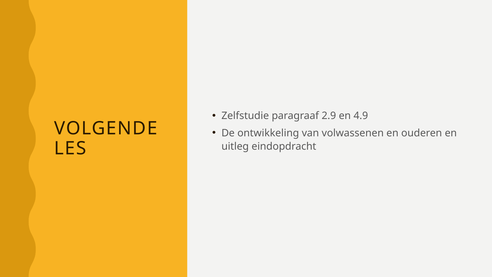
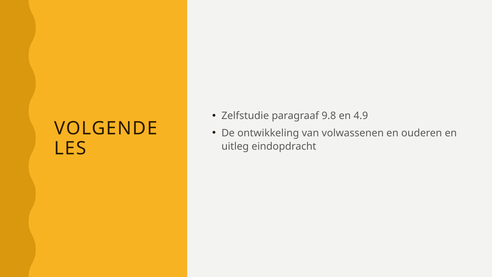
2.9: 2.9 -> 9.8 (329, 116)
